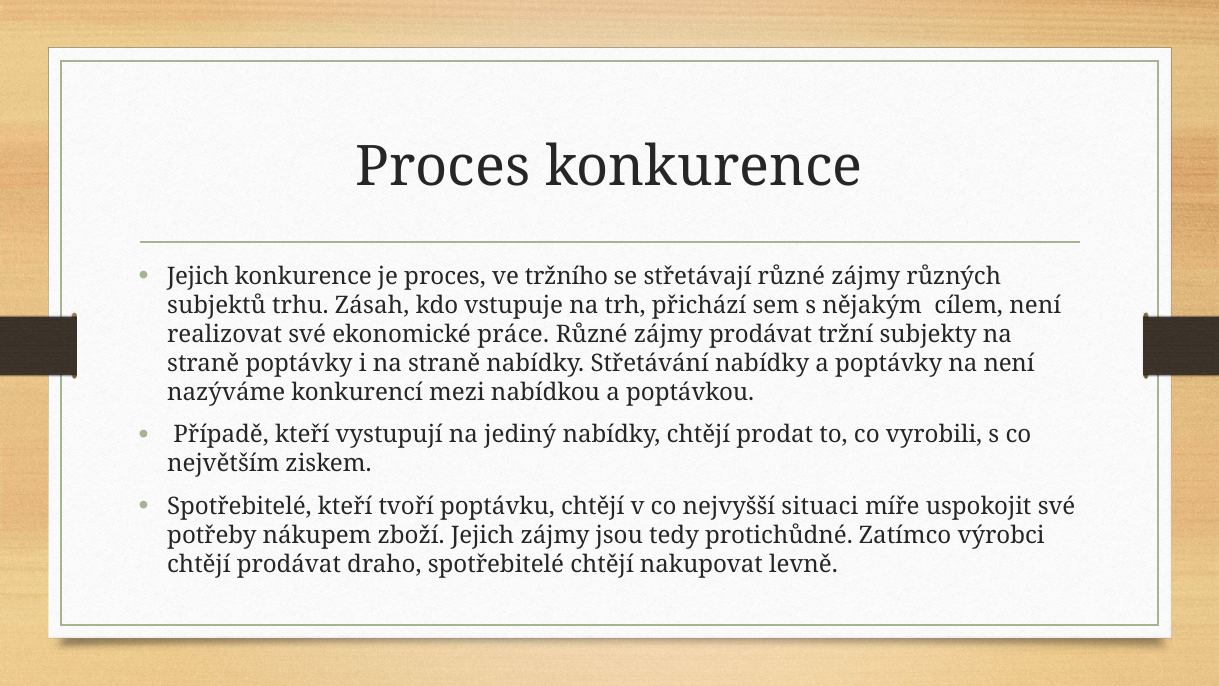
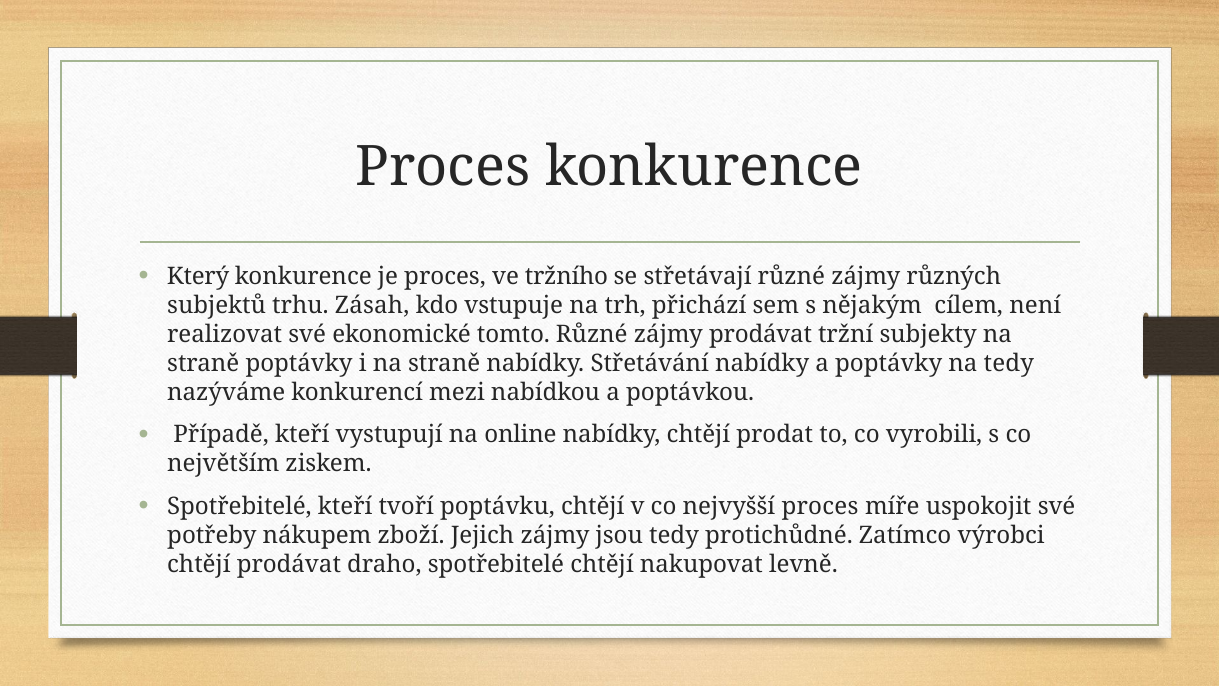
Jejich: Jejich -> Který (198, 276)
práce: práce -> tomto (513, 334)
na není: není -> tedy (1009, 363)
jediný: jediný -> online (520, 435)
nejvyšší situaci: situaci -> proces (820, 506)
